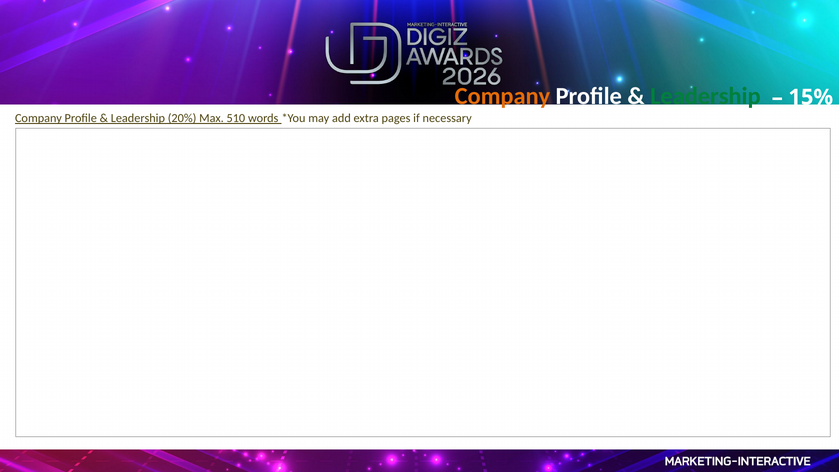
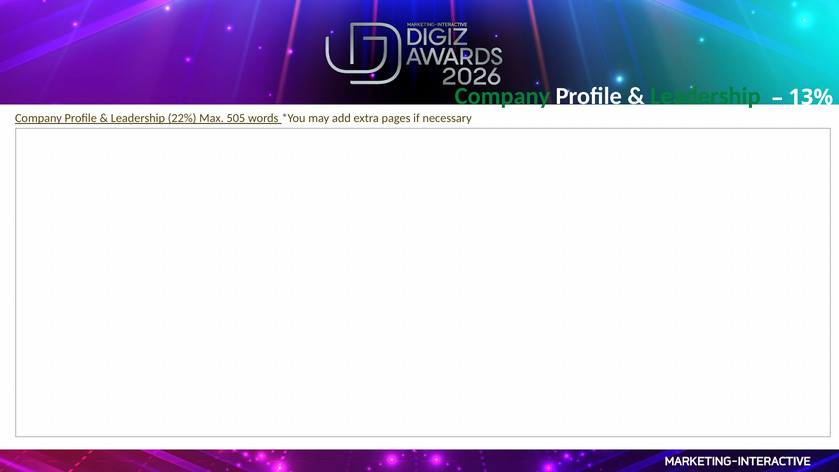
Company colour: orange -> green (502, 96)
15%: 15% -> 13% (811, 97)
20%: 20% -> 22% (182, 118)
510: 510 -> 505 (236, 118)
